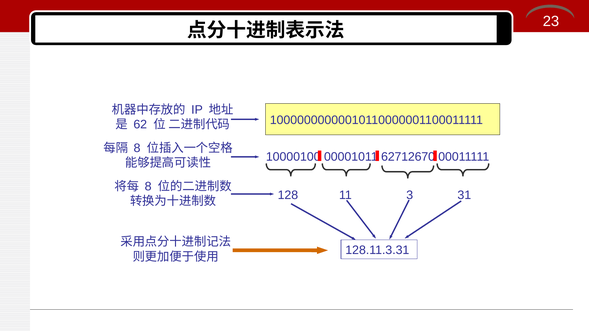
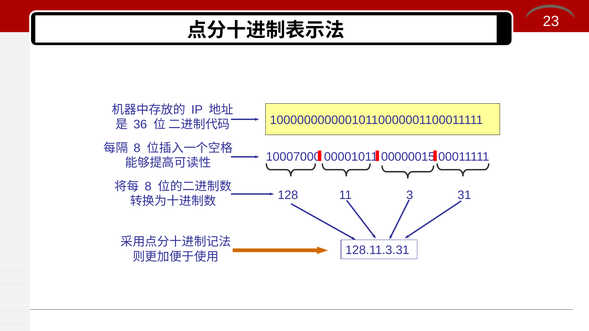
62: 62 -> 36 (140, 125)
10000100: 10000100 -> 10007000 (293, 157)
62712670: 62712670 -> 00000015 (408, 157)
